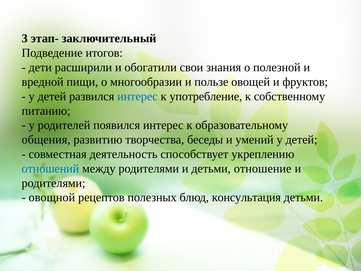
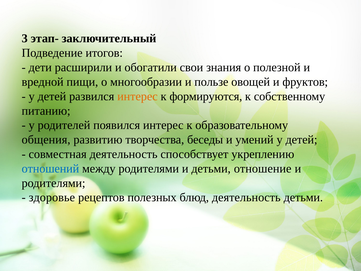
интерес colour: blue -> orange (137, 96)
употребление: употребление -> формируются (206, 96)
овощной: овощной -> здоровье (52, 197)
блюд консультация: консультация -> деятельность (246, 197)
